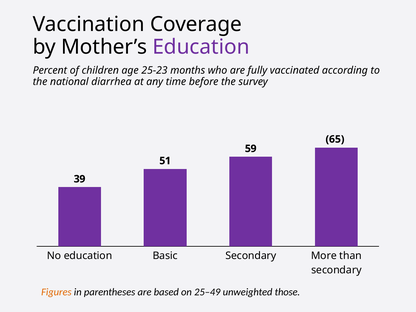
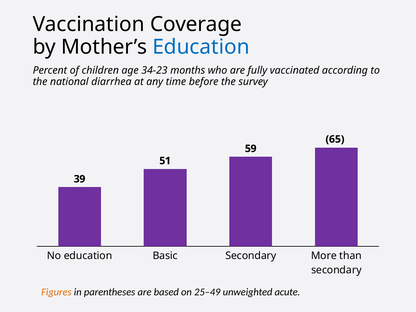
Education colour: purple -> blue (201, 47)
25-23: 25-23 -> 34-23 (154, 71)
those: those -> acute (287, 292)
